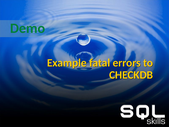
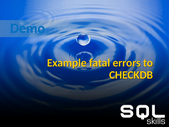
Demo colour: green -> blue (28, 28)
